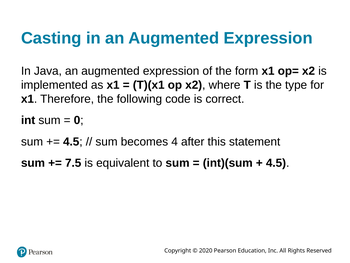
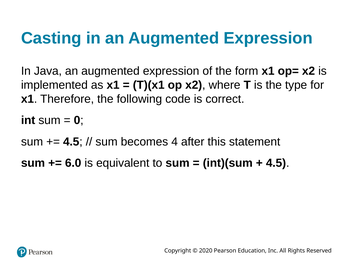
7.5: 7.5 -> 6.0 (73, 163)
